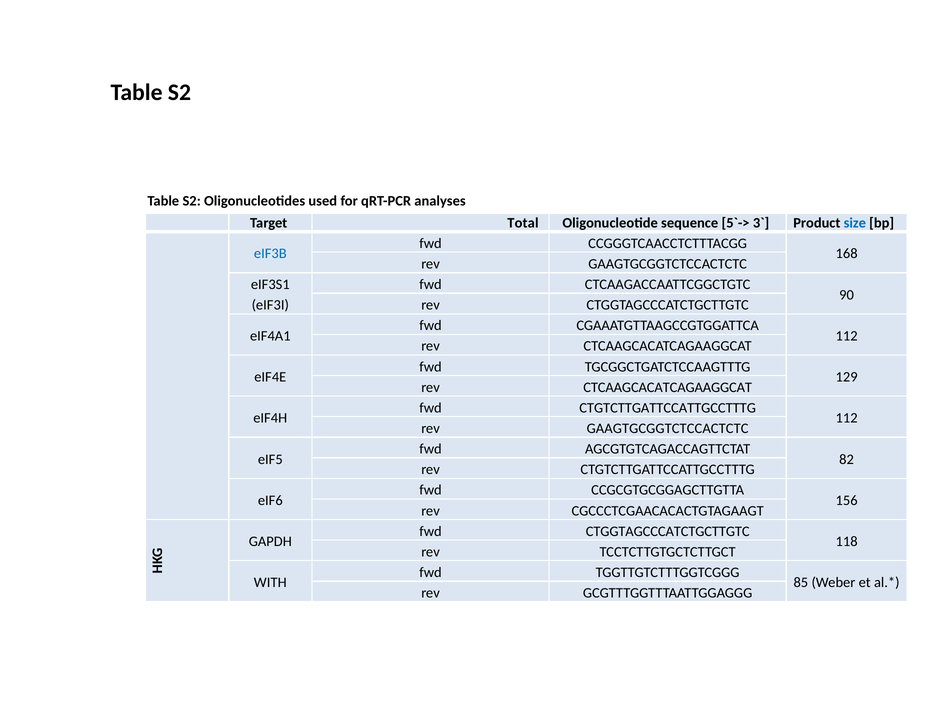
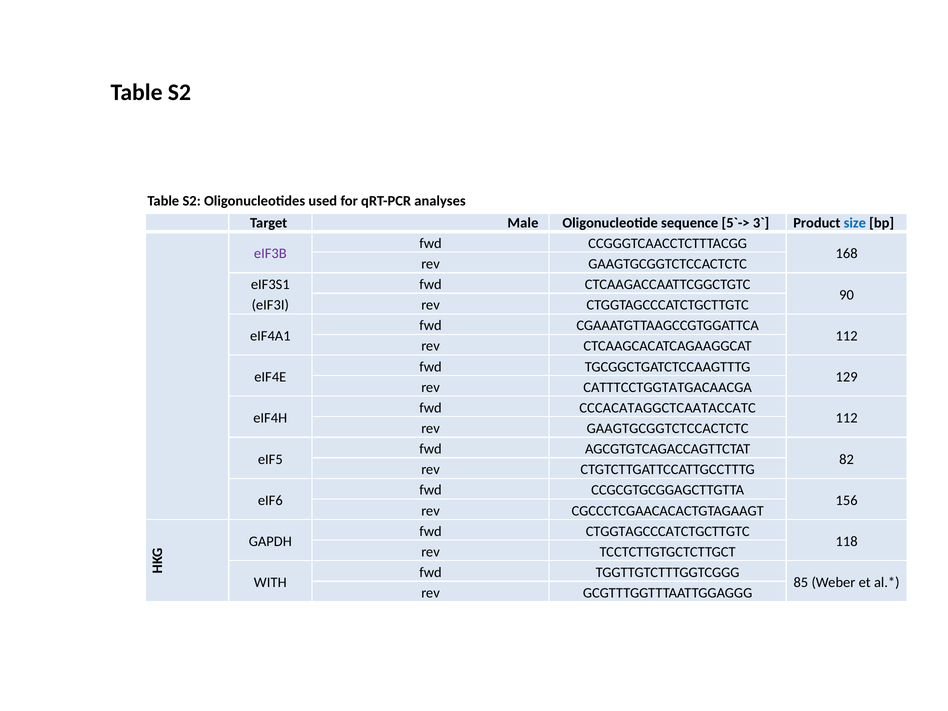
Total: Total -> Male (523, 223)
eIF3B colour: blue -> purple (270, 254)
CTCAAGCACATCAGAAGGCAT: CTCAAGCACATCAGAAGGCAT -> CATTTCCTGGTATGACAACGA (668, 387)
fwd CTGTCTTGATTCCATTGCCTTTG: CTGTCTTGATTCCATTGCCTTTG -> CCCACATAGGCTCAATACCATC (668, 408)
